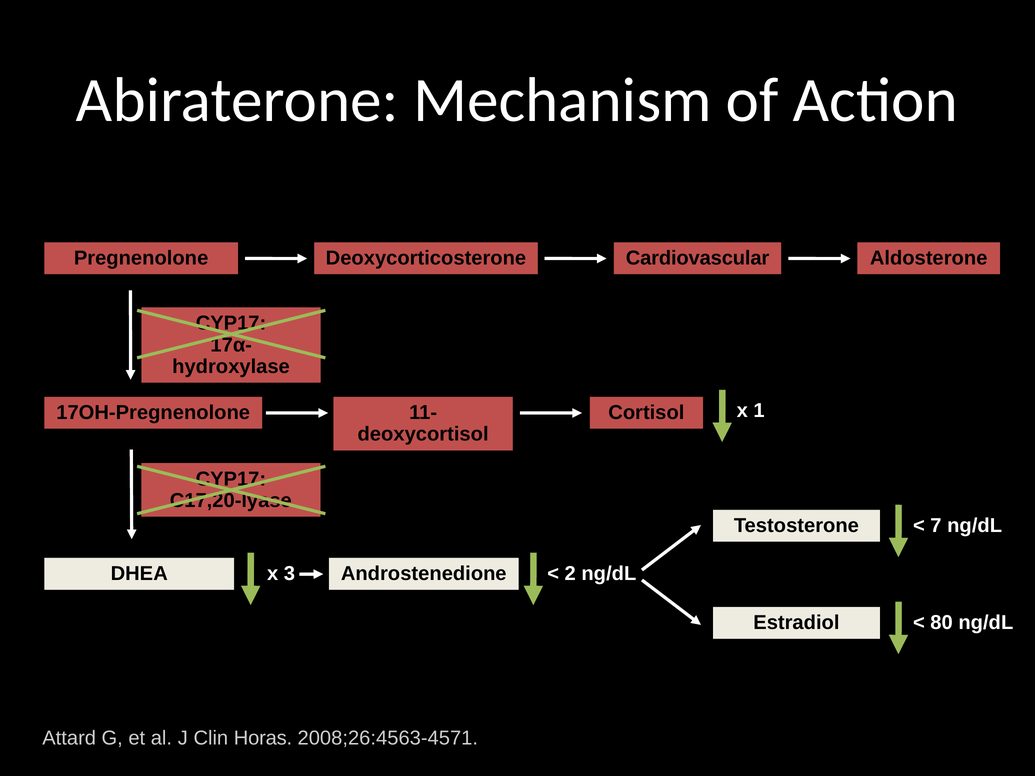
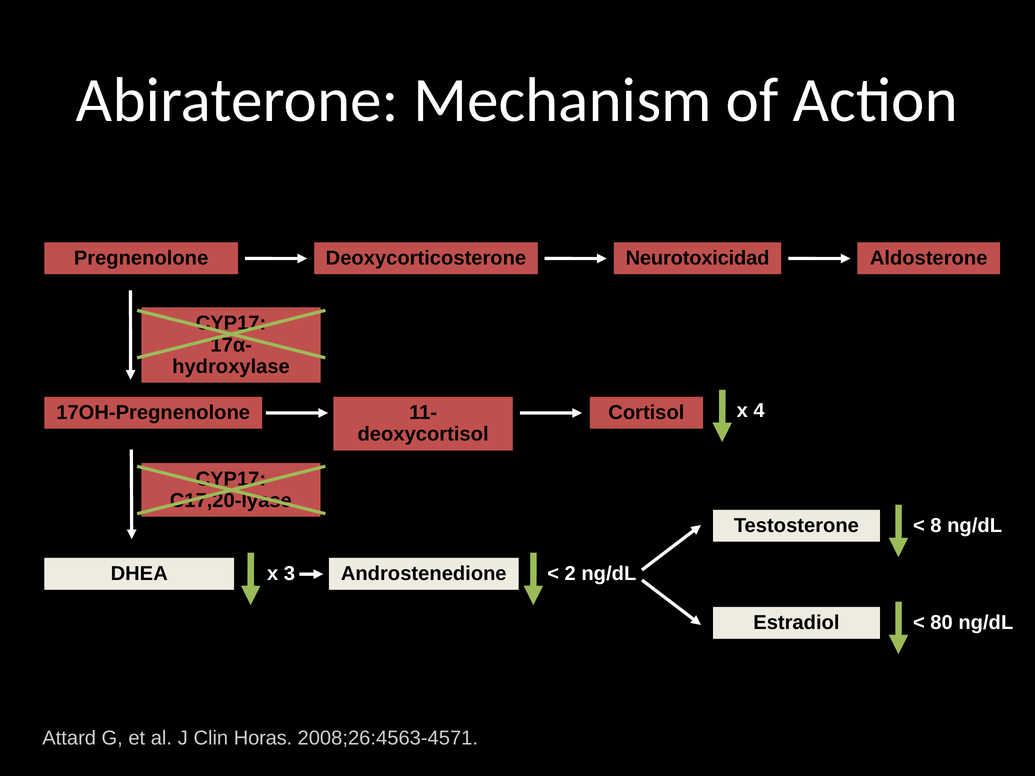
Cardiovascular: Cardiovascular -> Neurotoxicidad (698, 258)
1: 1 -> 4 (759, 411)
7: 7 -> 8 (936, 526)
